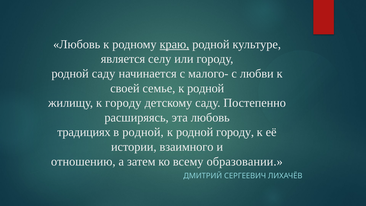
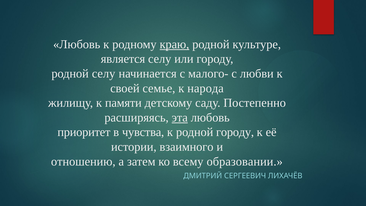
родной саду: саду -> селу (104, 74)
семье к родной: родной -> народа (206, 88)
к городу: городу -> памяти (123, 103)
эта underline: none -> present (180, 117)
традициях: традициях -> приоритет (84, 132)
в родной: родной -> чувства (143, 132)
